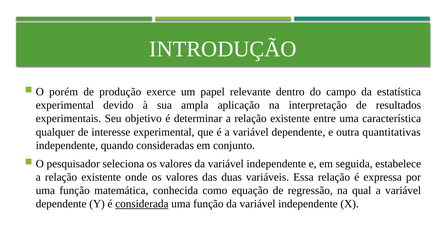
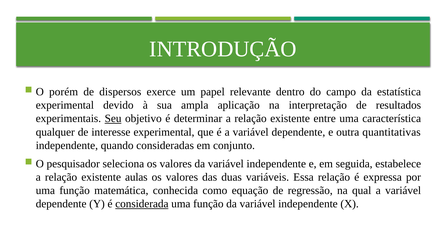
produção: produção -> dispersos (120, 92)
Seu underline: none -> present (113, 119)
onde: onde -> aulas (136, 177)
